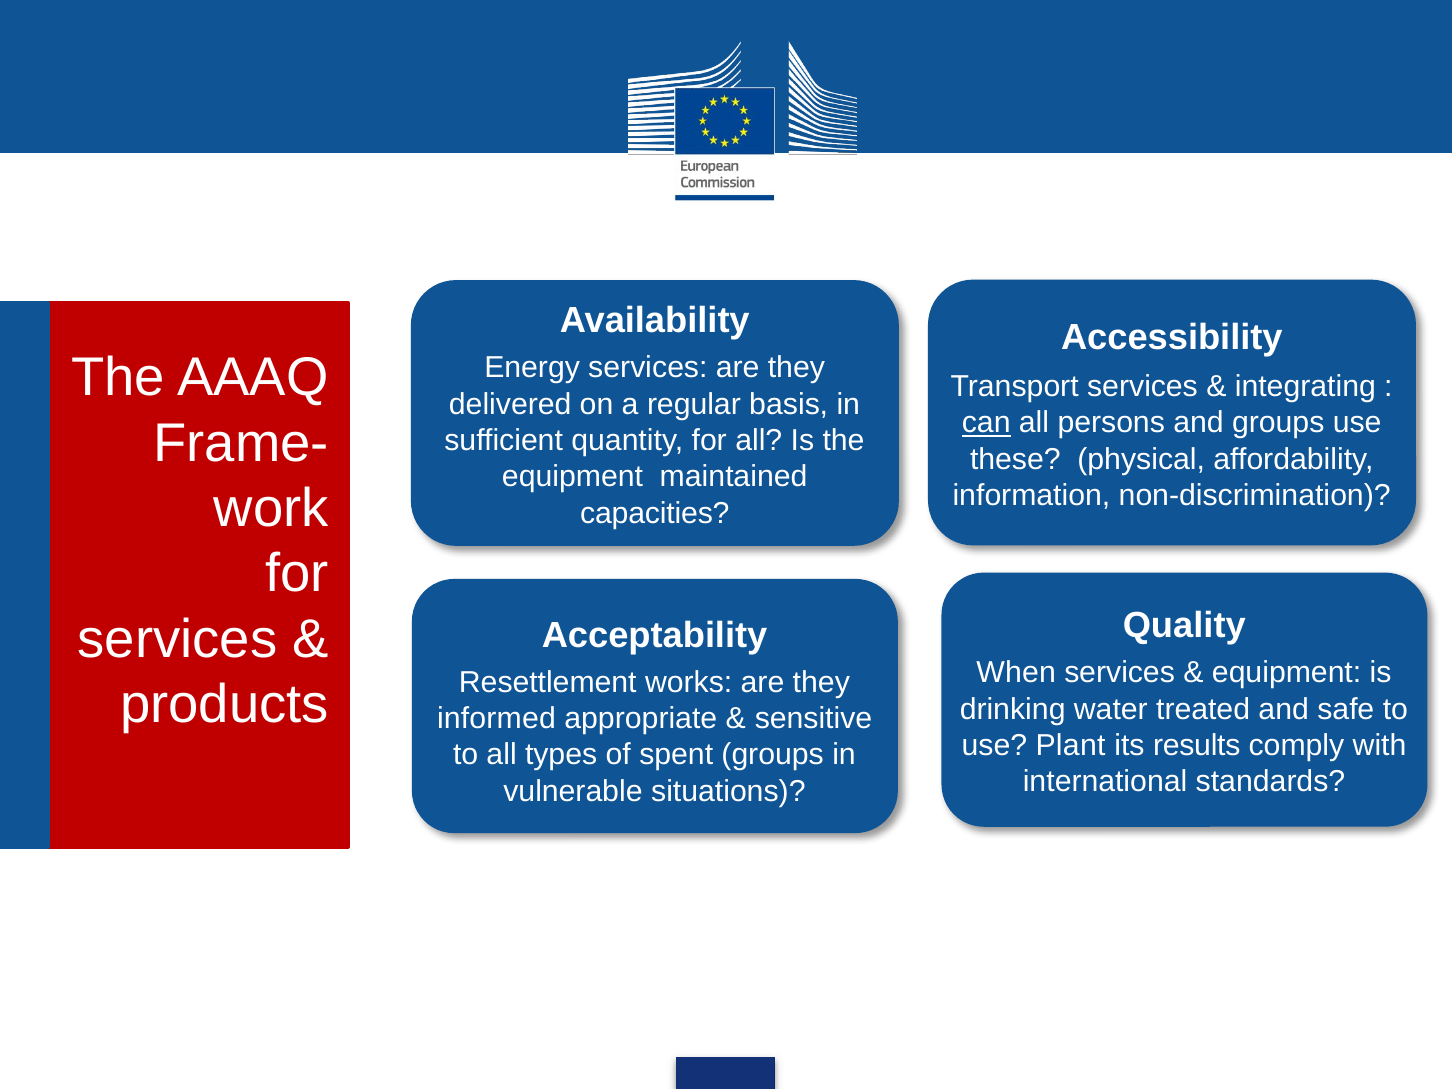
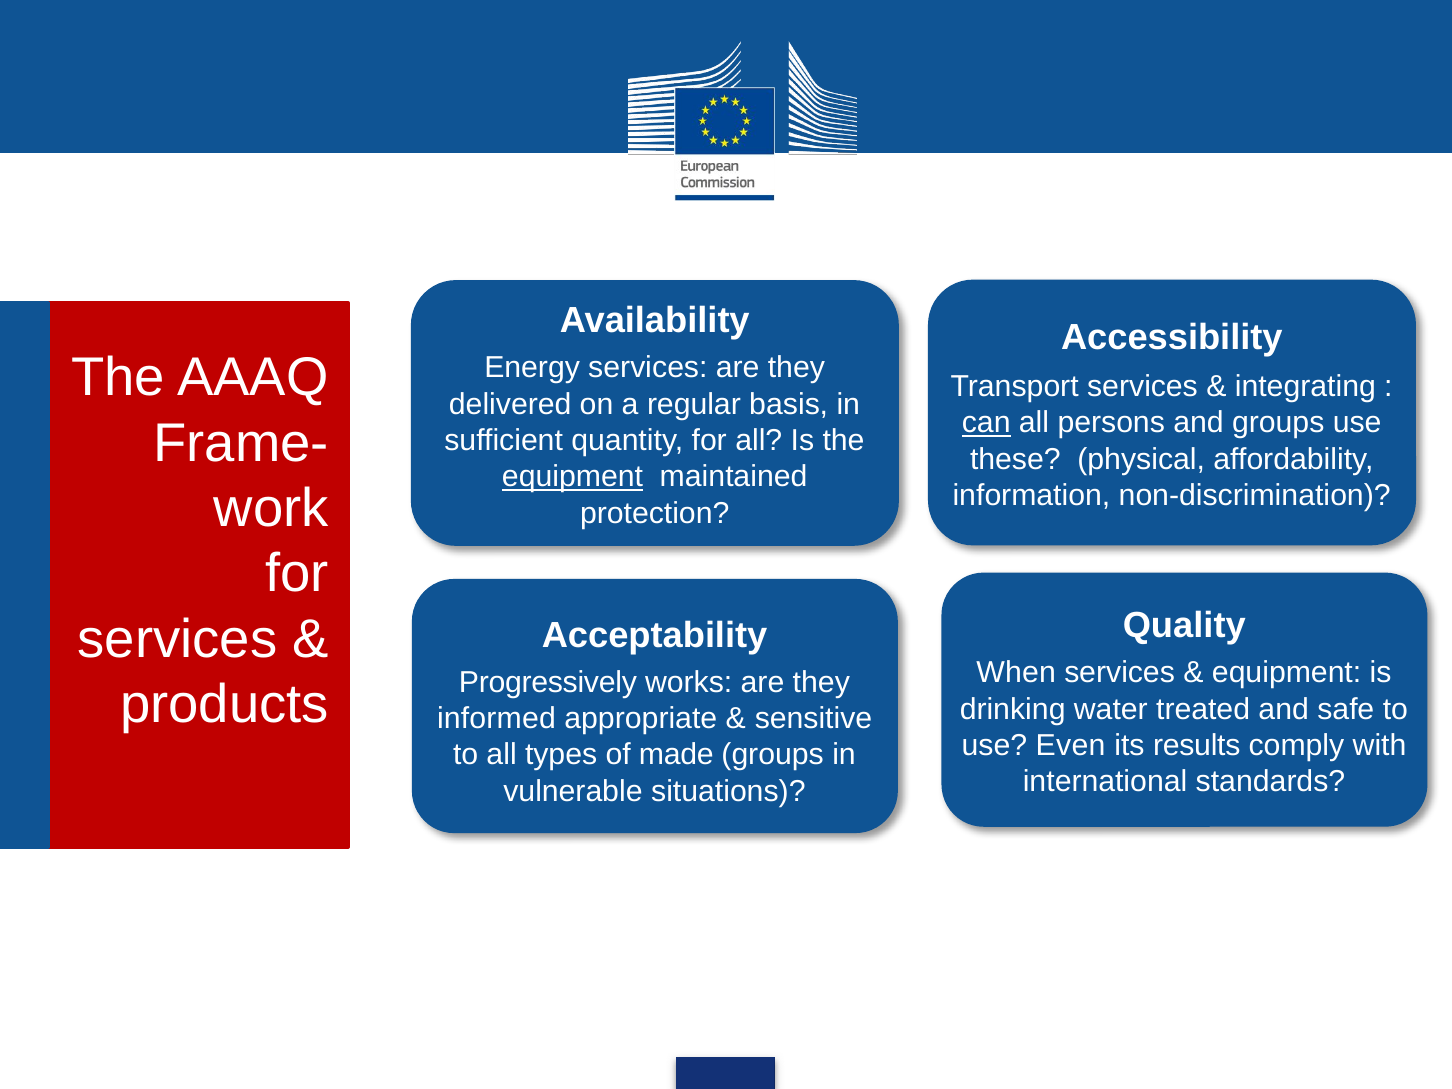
equipment underline: none -> present (572, 477)
capacities: capacities -> protection (655, 513)
Resettlement: Resettlement -> Progressively (548, 682)
Plant: Plant -> Even (1071, 745)
spent: spent -> made (676, 755)
